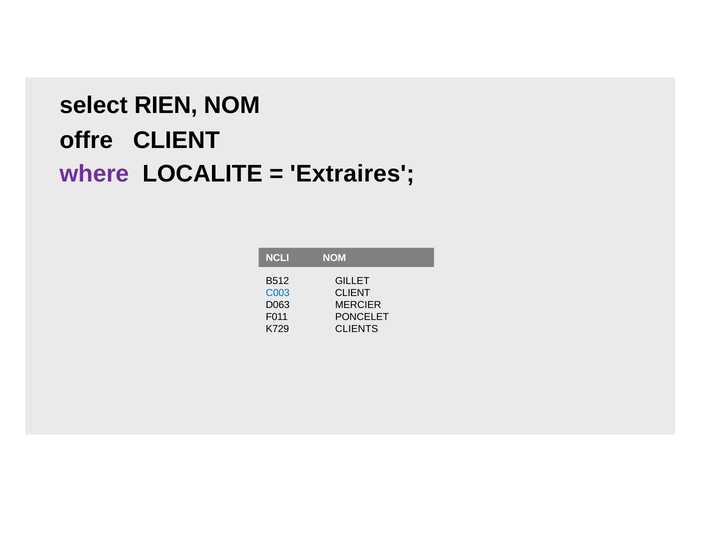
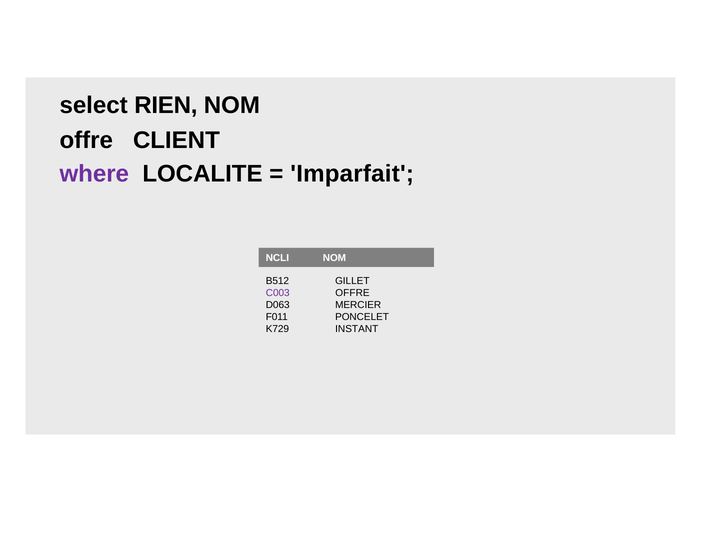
Extraires: Extraires -> Imparfait (352, 174)
C003 colour: blue -> purple (278, 293)
CLIENT: CLIENT -> OFFRE (352, 293)
CLIENTS: CLIENTS -> INSTANT (357, 329)
